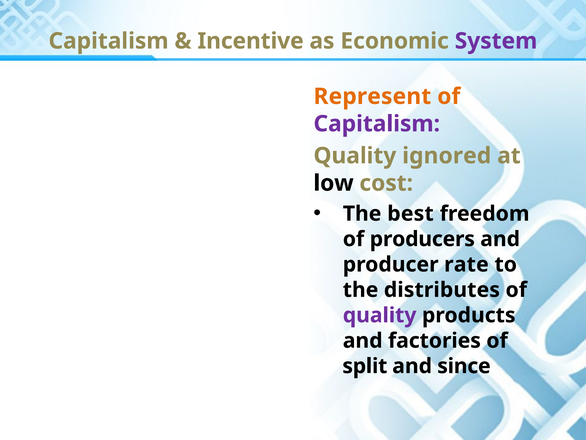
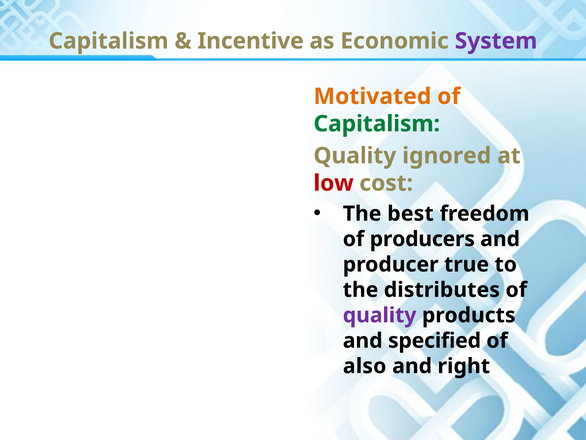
Represent: Represent -> Motivated (372, 96)
Capitalism colour: purple -> green (377, 124)
low colour: black -> red (334, 183)
rate: rate -> true (467, 264)
factories: factories -> specified (435, 340)
split: split -> also (365, 366)
since: since -> right (464, 366)
